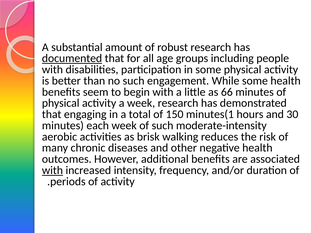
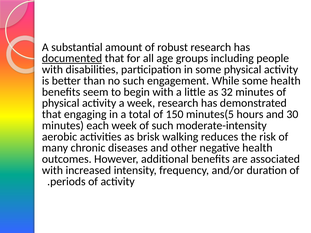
66: 66 -> 32 (227, 92)
minutes(1: minutes(1 -> minutes(5 (210, 114)
with underline: present -> none (52, 170)
